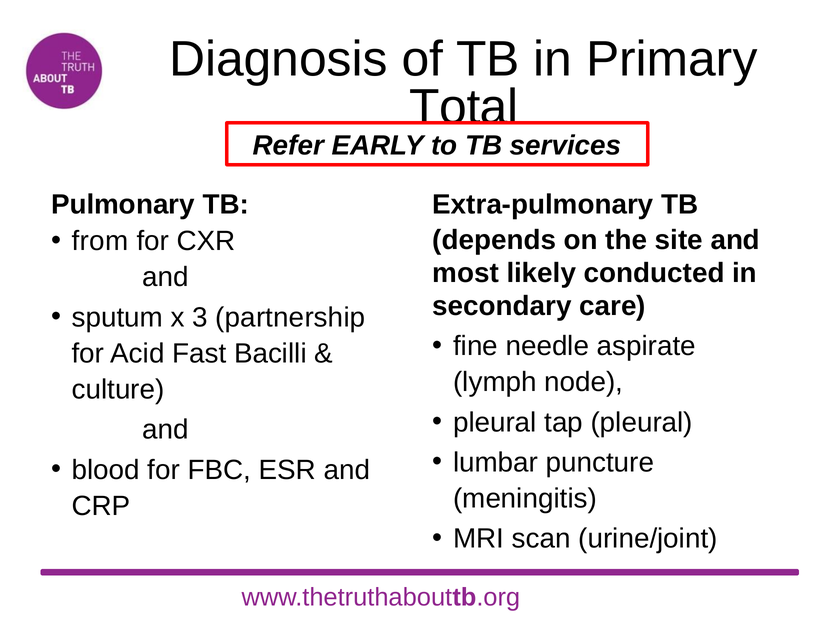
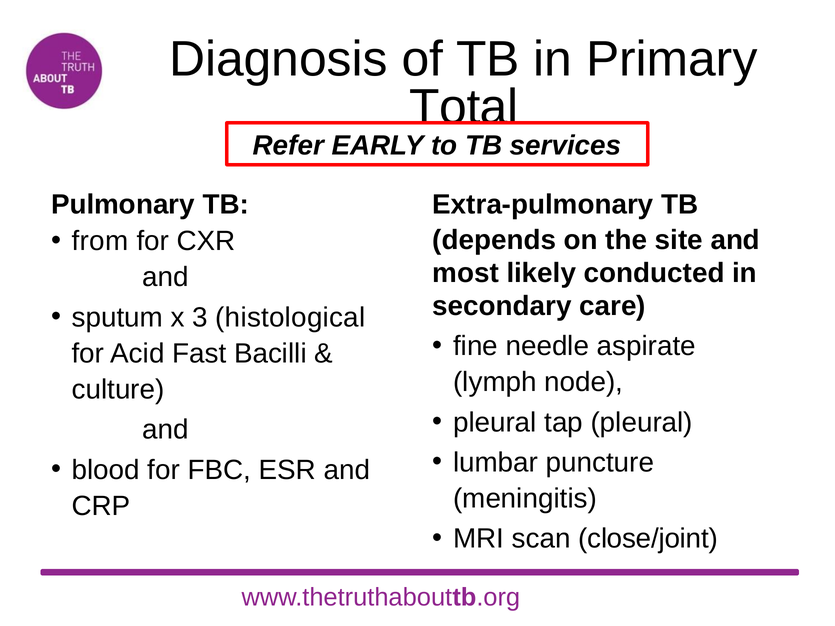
partnership: partnership -> histological (290, 318)
urine/joint: urine/joint -> close/joint (648, 539)
